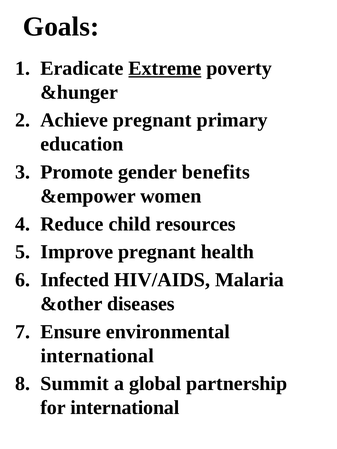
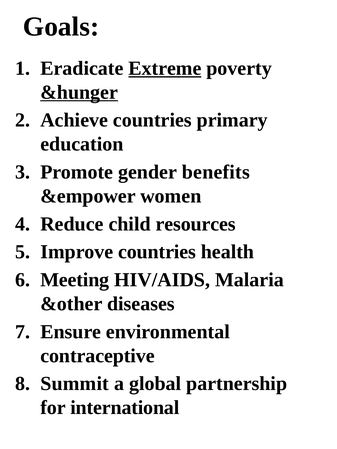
&hunger underline: none -> present (79, 92)
Achieve pregnant: pregnant -> countries (152, 120)
Improve pregnant: pregnant -> countries (157, 252)
Infected: Infected -> Meeting (75, 280)
international: international -> contraceptive (97, 356)
